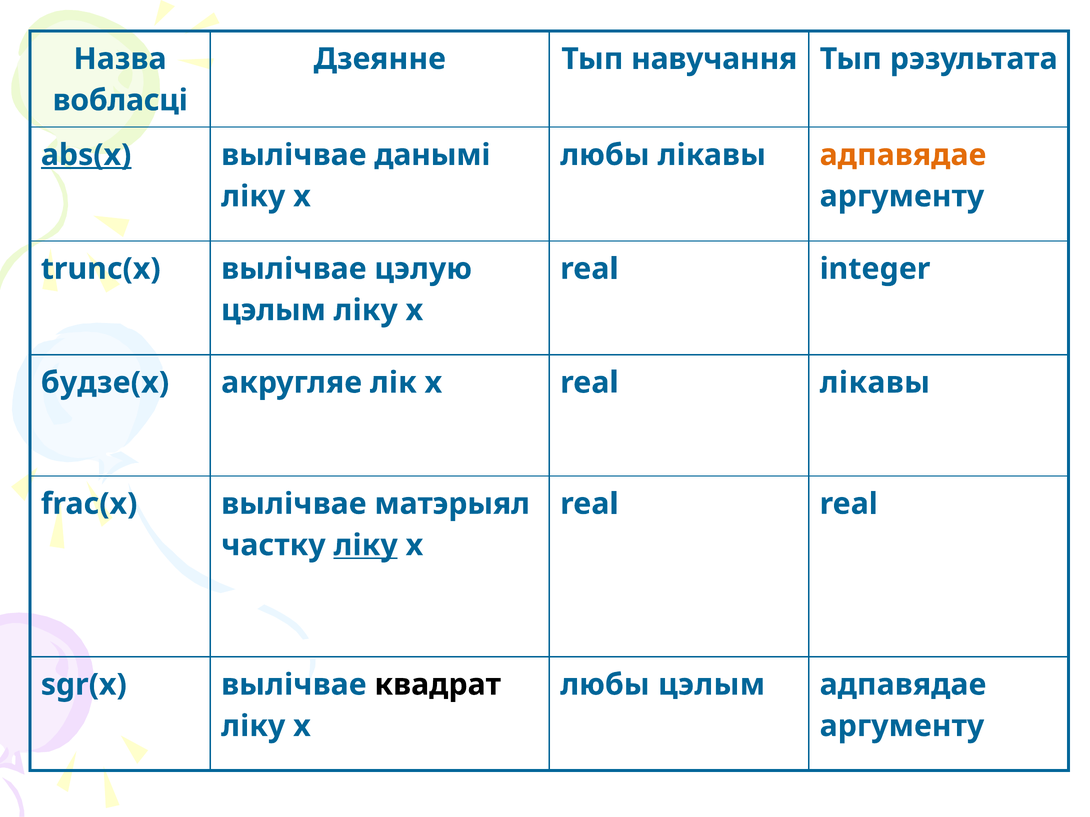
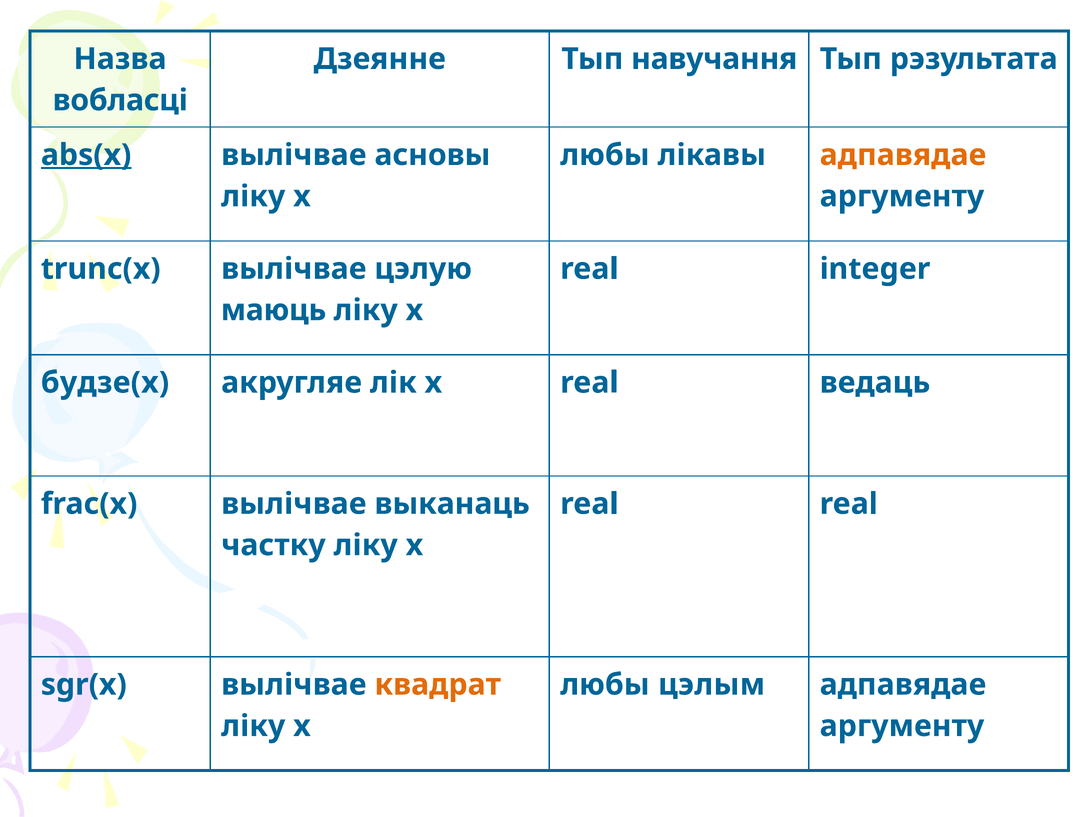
данымі: данымі -> асновы (432, 155)
цэлым: цэлым -> маюць (274, 310)
real лікавы: лікавы -> ведаць (875, 383)
матэрыял: матэрыял -> выканаць (452, 504)
ліку underline: present -> none (366, 546)
квадрат colour: black -> orange (438, 685)
